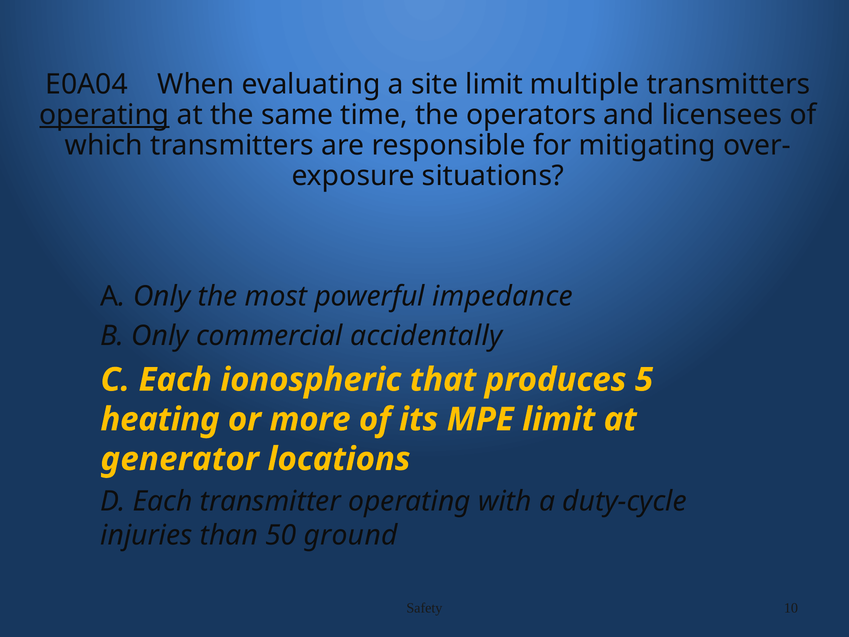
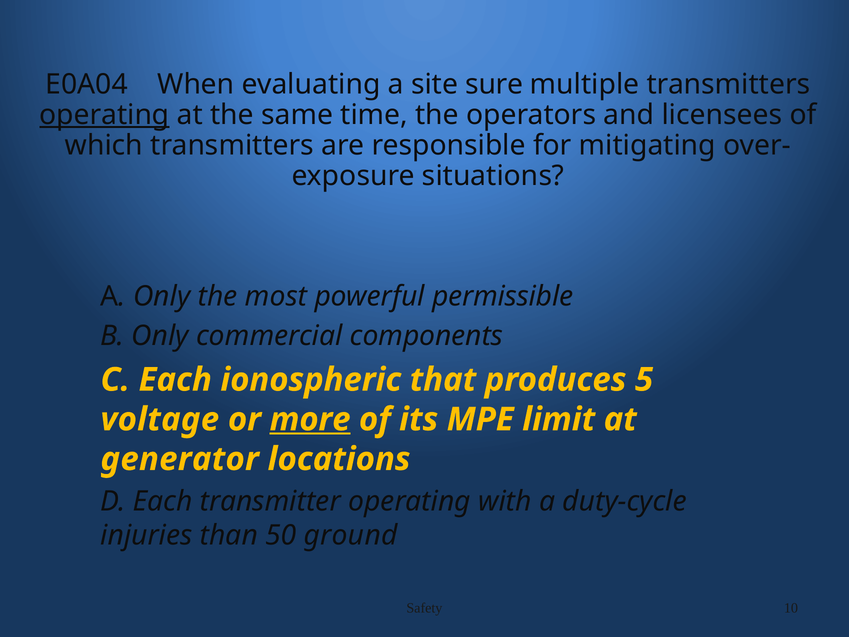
site limit: limit -> sure (494, 84)
impedance: impedance -> permissible (503, 296)
accidentally: accidentally -> components (427, 336)
heating: heating -> voltage (160, 419)
more underline: none -> present (310, 419)
